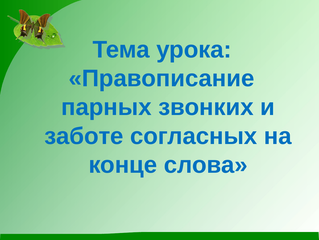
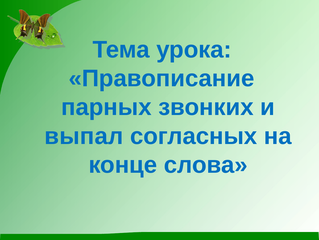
заботе: заботе -> выпал (84, 136)
